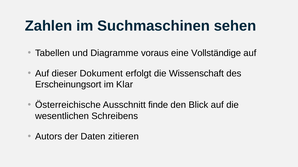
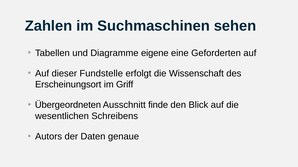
voraus: voraus -> eigene (155, 53)
Vollständige: Vollständige -> Geforderten (216, 53)
Dokument: Dokument -> Fundstelle (101, 74)
Klar: Klar -> Griff (125, 85)
Österreichische: Österreichische -> Übergeordneten (68, 105)
zitieren: zitieren -> genaue (124, 137)
